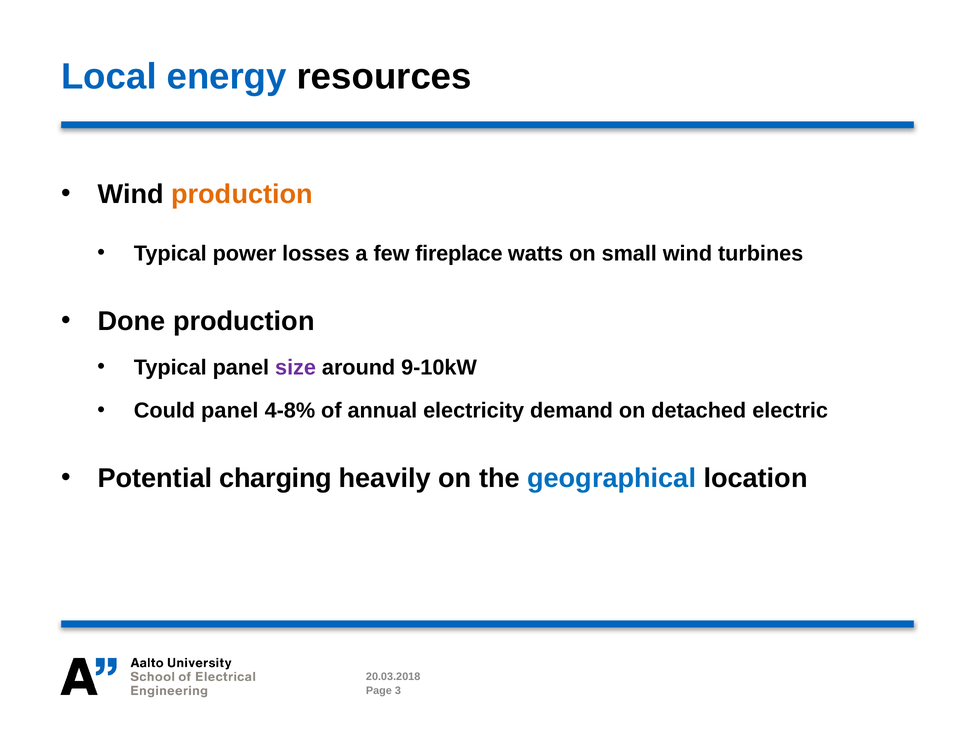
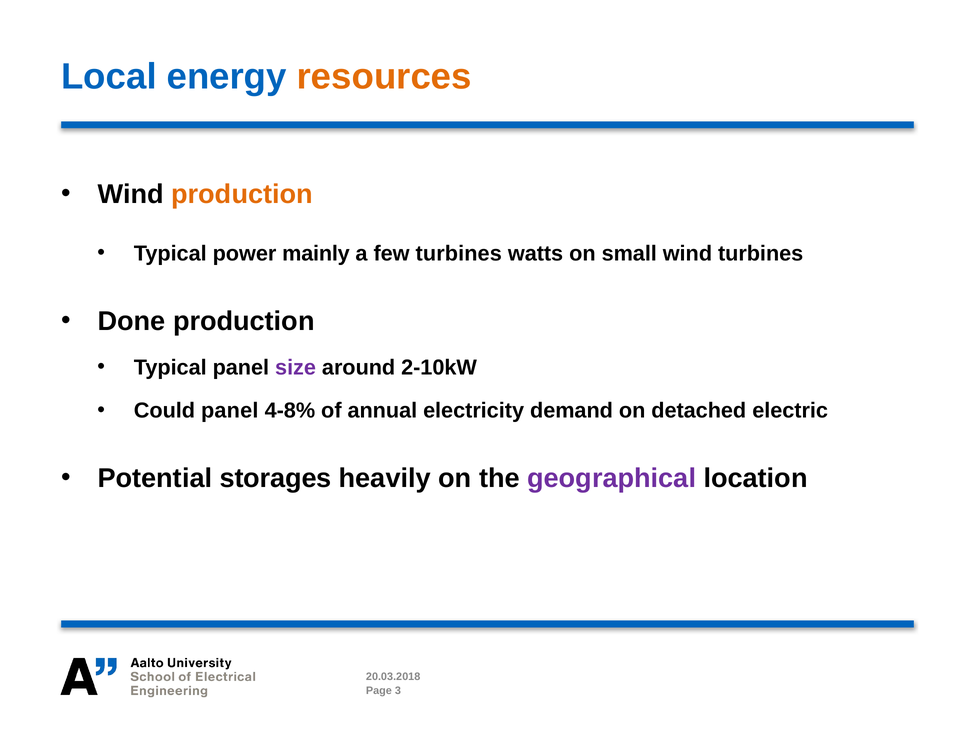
resources colour: black -> orange (384, 77)
losses: losses -> mainly (316, 254)
few fireplace: fireplace -> turbines (459, 254)
9-10kW: 9-10kW -> 2-10kW (439, 367)
charging: charging -> storages (276, 478)
geographical colour: blue -> purple (612, 478)
